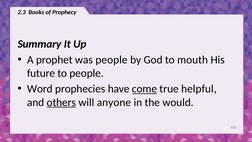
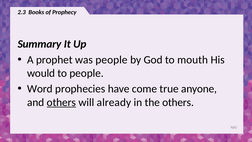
future: future -> would (41, 73)
come underline: present -> none (144, 89)
helpful: helpful -> anyone (199, 89)
anyone: anyone -> already (114, 102)
the would: would -> others (178, 102)
